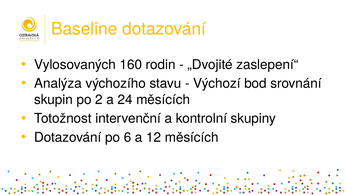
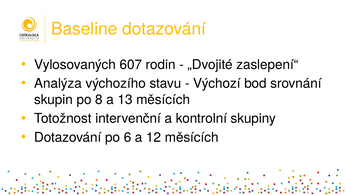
160: 160 -> 607 (131, 64)
2: 2 -> 8 (99, 99)
24: 24 -> 13 (125, 99)
